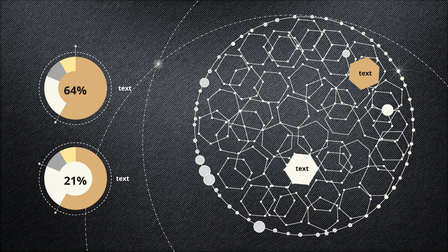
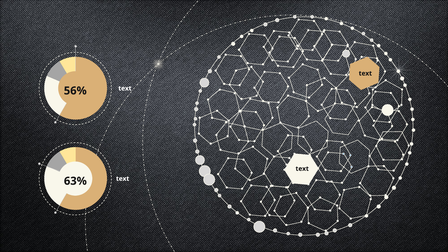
64%: 64% -> 56% (75, 91)
21%: 21% -> 63% (75, 181)
